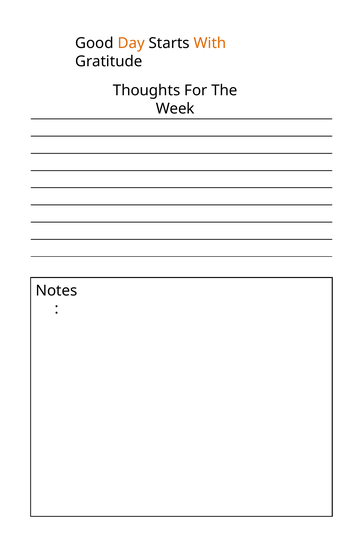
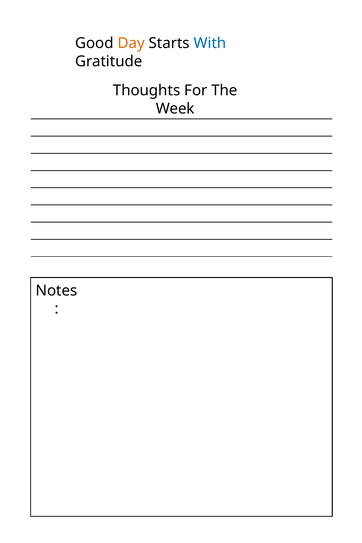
With colour: orange -> blue (210, 43)
